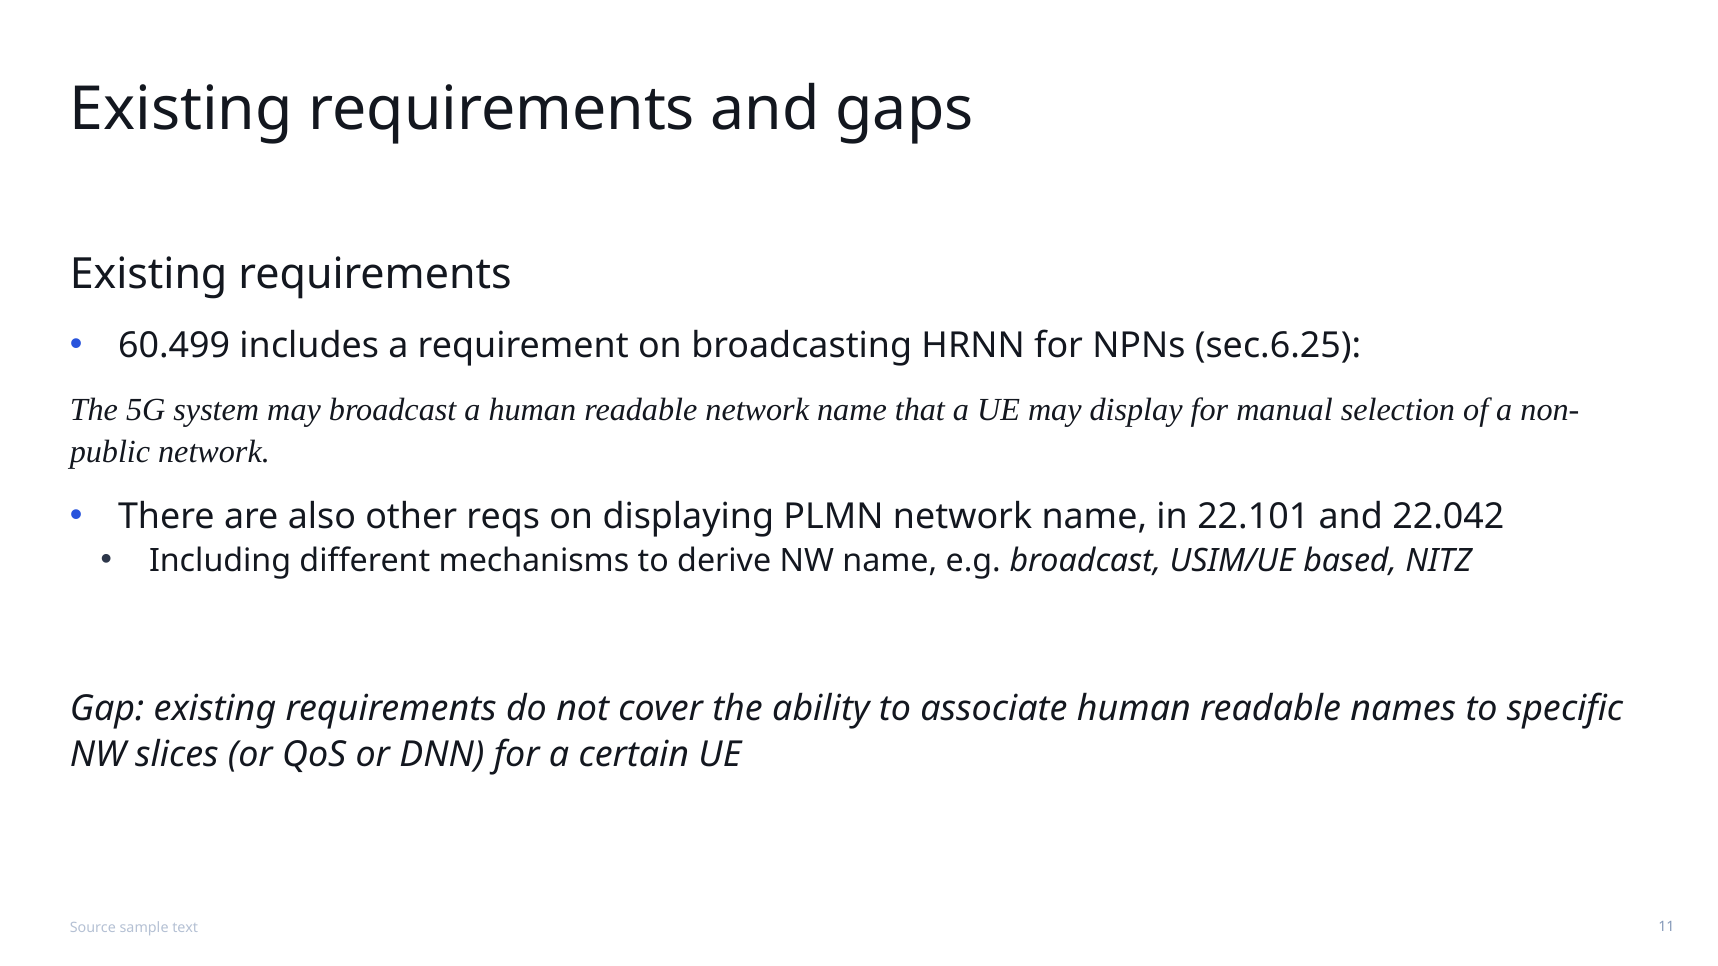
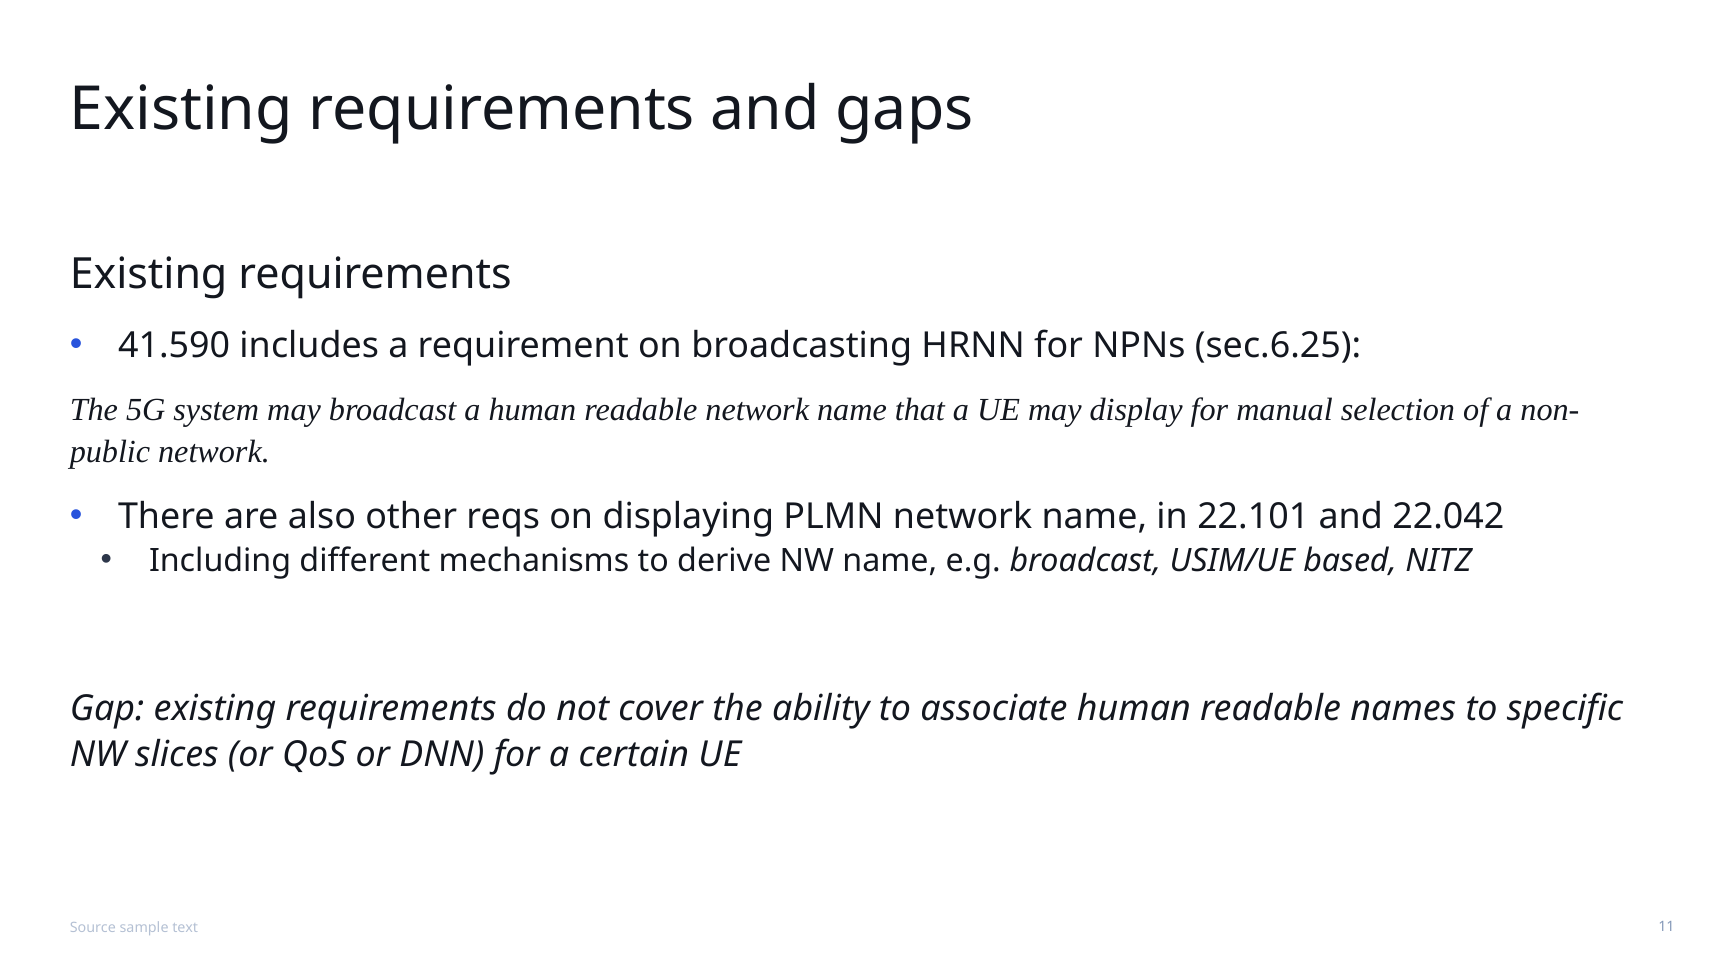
60.499: 60.499 -> 41.590 (174, 346)
